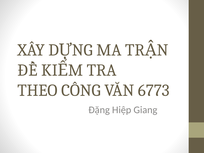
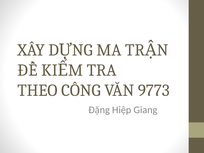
6773: 6773 -> 9773 (154, 90)
